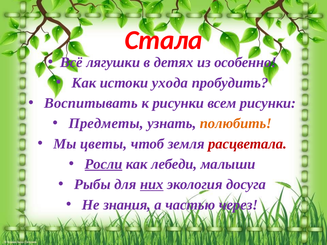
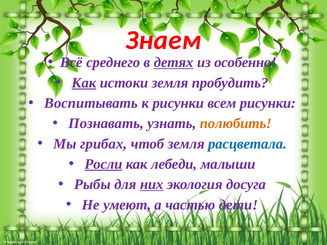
Стала: Стала -> Знаем (163, 40)
лягушки: лягушки -> среднего (113, 62)
детях underline: none -> present (174, 62)
Как underline: none -> present (84, 83)
истоки ухода: ухода -> земля (170, 83)
Предметы: Предметы -> Познавать (106, 124)
цветы: цветы -> грибах (104, 144)
расцветала colour: red -> blue (247, 144)
знания: знания -> умеют (127, 205)
через: через -> дети (238, 205)
